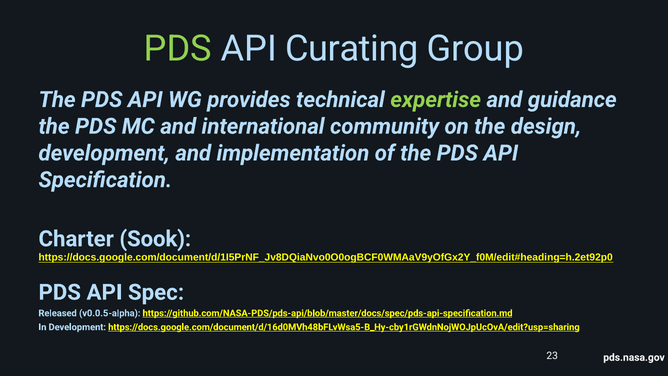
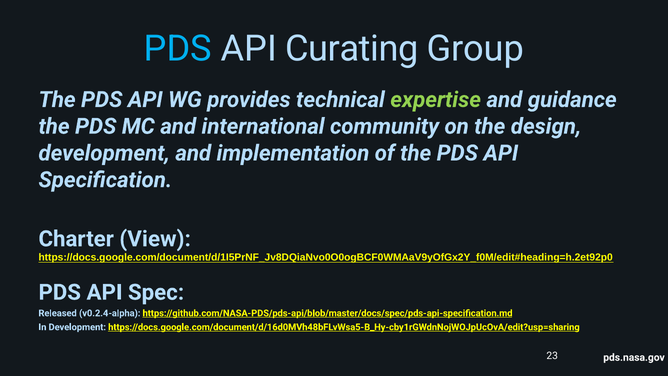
PDS colour: light green -> light blue (178, 49)
Sook: Sook -> View (155, 239)
v0.0.5-alpha: v0.0.5-alpha -> v0.2.4-alpha (110, 313)
